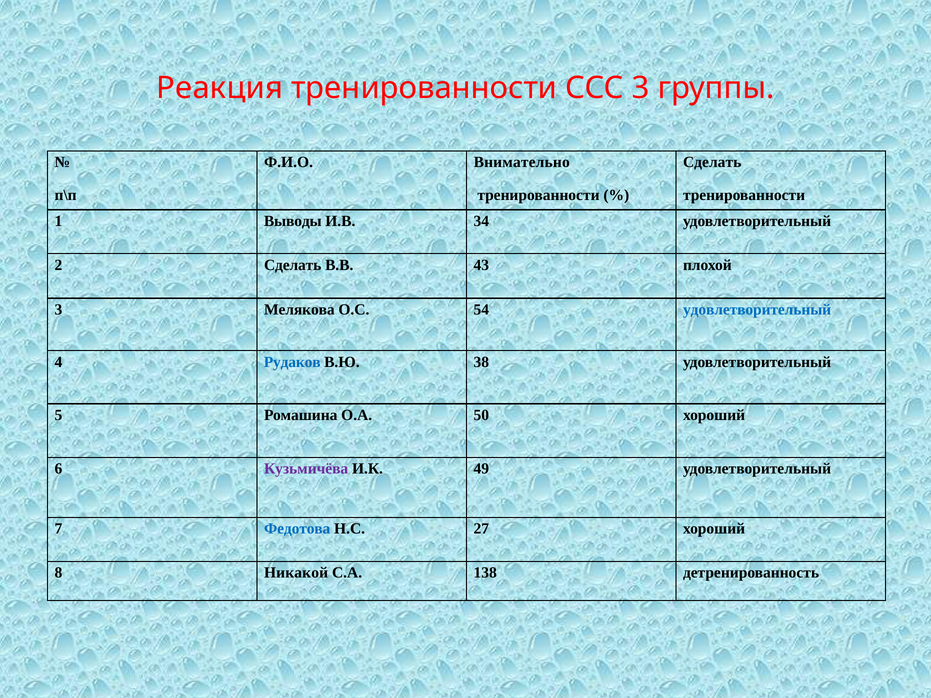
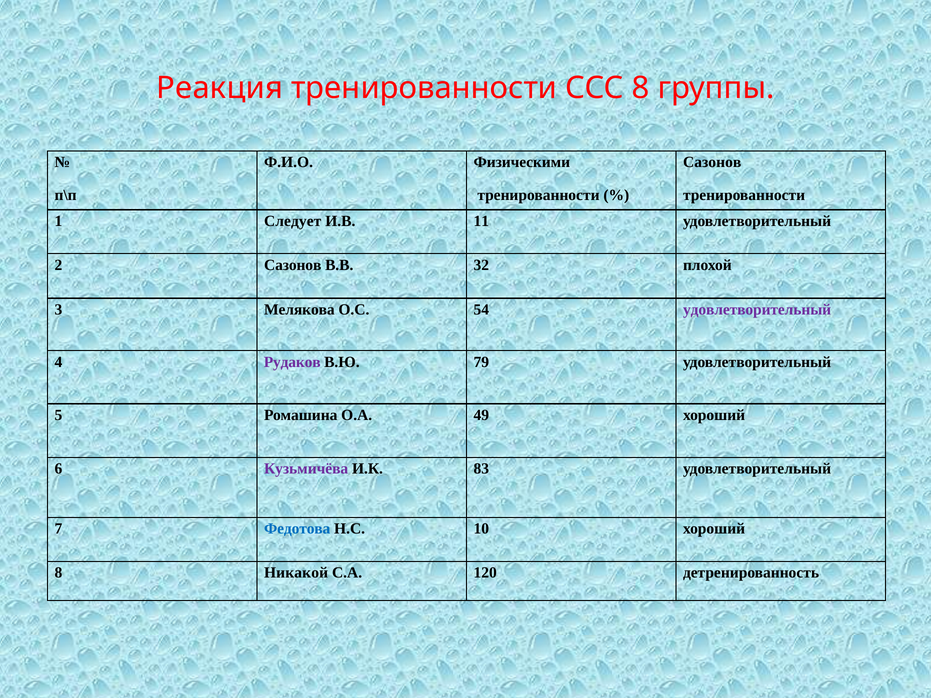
ССС 3: 3 -> 8 (641, 88)
Внимательно: Внимательно -> Физическими (522, 162)
Сделать: Сделать -> Сазонов (712, 162)
Выводы: Выводы -> Следует (293, 221)
34: 34 -> 11 (481, 221)
2 Сделать: Сделать -> Сазонов (293, 265)
43: 43 -> 32 (481, 265)
удовлетворительный colour: blue -> purple (757, 310)
Рудаков colour: blue -> purple (292, 362)
38: 38 -> 79 (481, 362)
50: 50 -> 49 (481, 415)
49: 49 -> 83 (481, 469)
27: 27 -> 10 (481, 529)
138: 138 -> 120 (485, 573)
